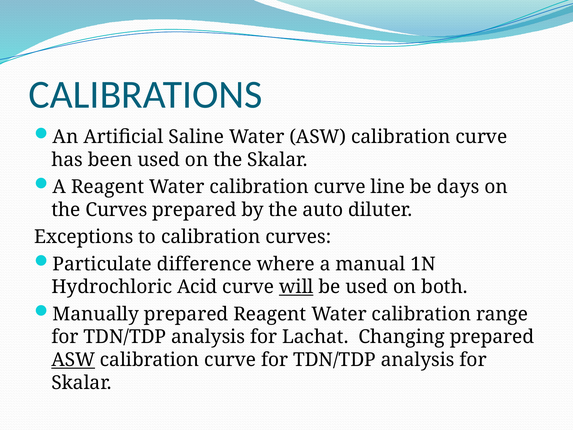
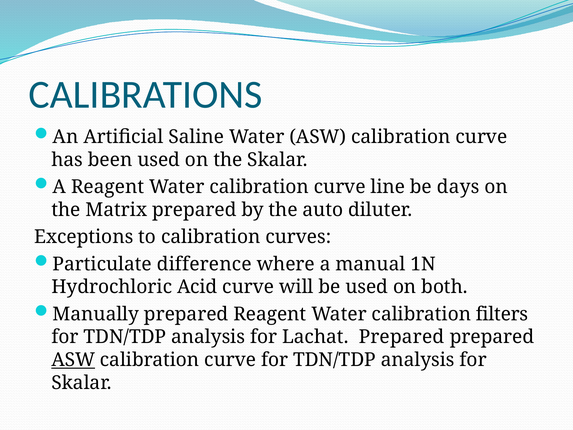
the Curves: Curves -> Matrix (116, 210)
will underline: present -> none (296, 287)
range: range -> filters (502, 314)
Lachat Changing: Changing -> Prepared (401, 337)
